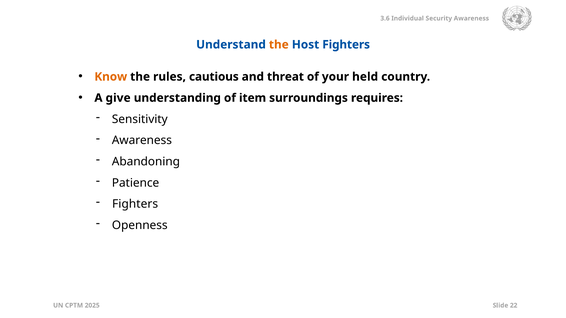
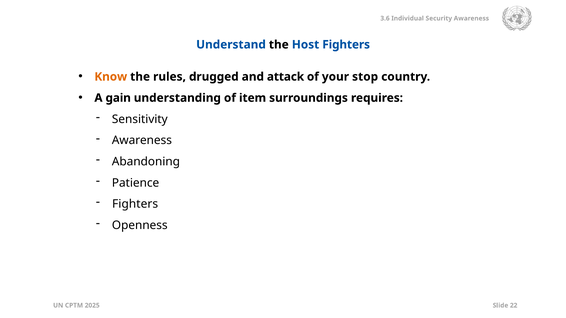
the colour: orange -> black (279, 45)
cautious: cautious -> drugged (214, 77)
threat: threat -> attack (285, 77)
held: held -> stop (365, 77)
give: give -> gain (118, 98)
